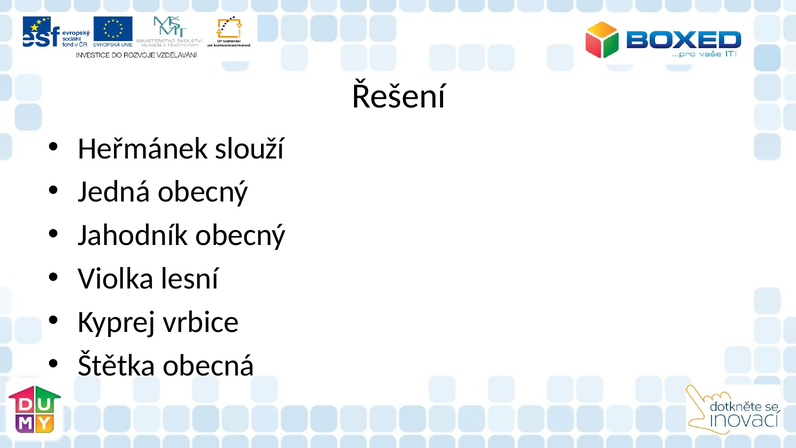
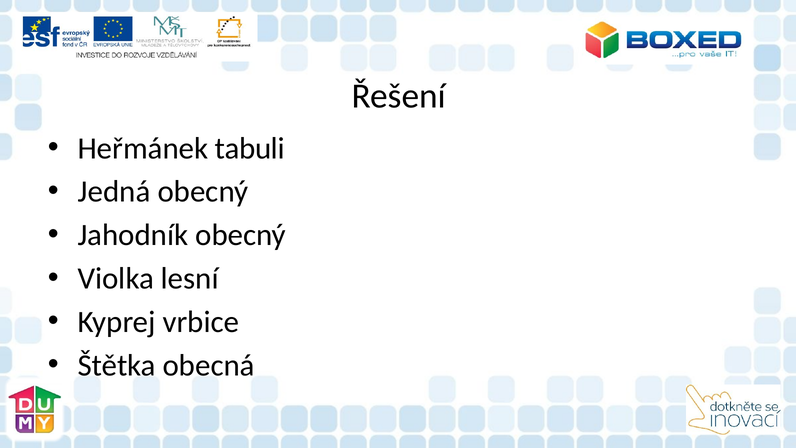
slouží: slouží -> tabuli (250, 148)
